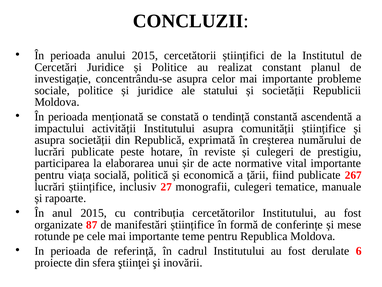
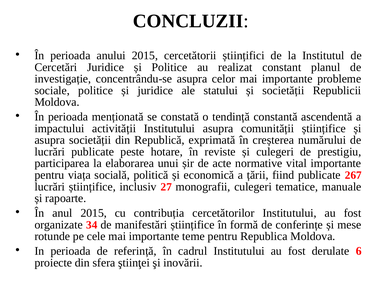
87: 87 -> 34 (92, 224)
